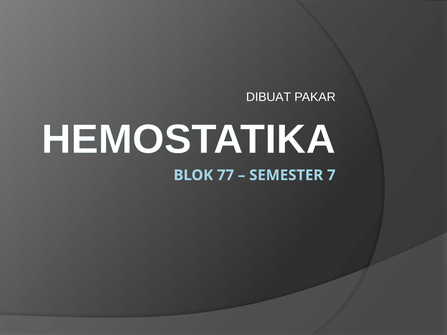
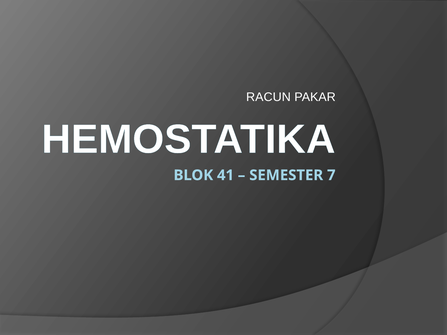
DIBUAT: DIBUAT -> RACUN (268, 97)
77: 77 -> 41 (226, 175)
